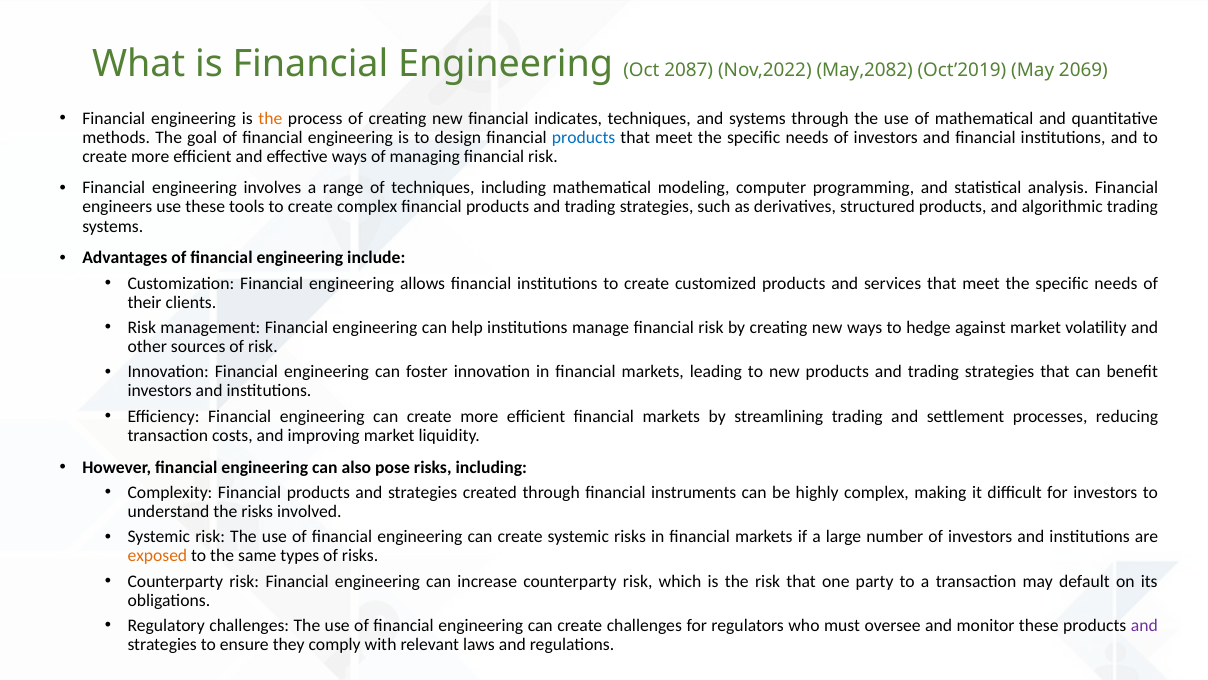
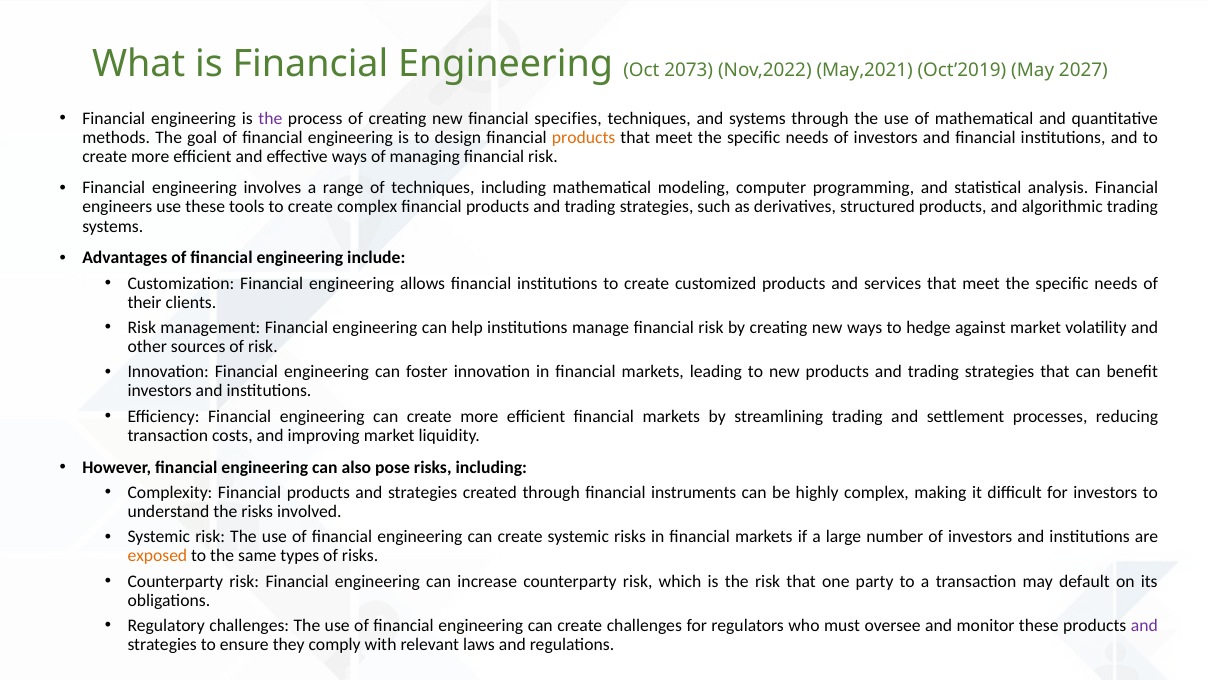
2087: 2087 -> 2073 (689, 70)
May,2082: May,2082 -> May,2021 (865, 70)
2069: 2069 -> 2027 (1083, 70)
the colour: orange -> purple (270, 118)
indicates: indicates -> specifies (568, 118)
products colour: blue -> orange (584, 137)
